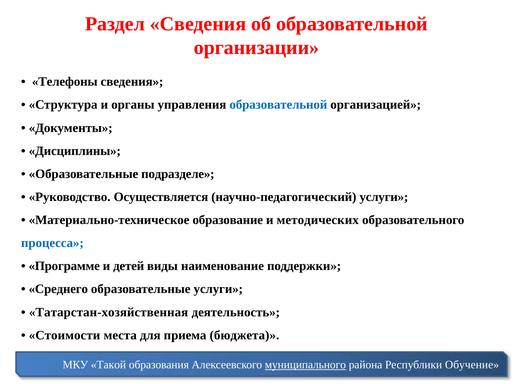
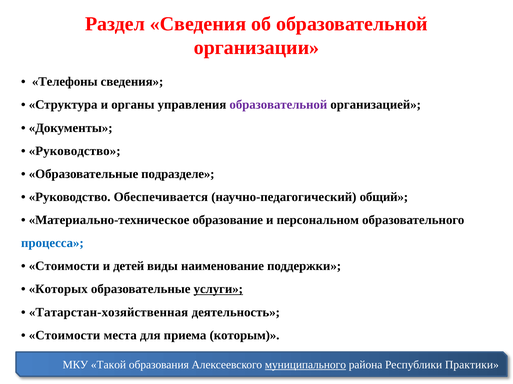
образовательной colour: blue -> purple (278, 105)
Дисциплины: Дисциплины -> Руководство (75, 151)
Осуществляется: Осуществляется -> Обеспечивается (161, 197)
научно-педагогический услуги: услуги -> общий (384, 197)
методических: методических -> персональном (318, 220)
Программе: Программе -> Стоимости (64, 267)
Среднего: Среднего -> Которых (58, 290)
услуги underline: none -> present (218, 290)
бюджета: бюджета -> которым (245, 336)
Обучение: Обучение -> Практики (472, 366)
